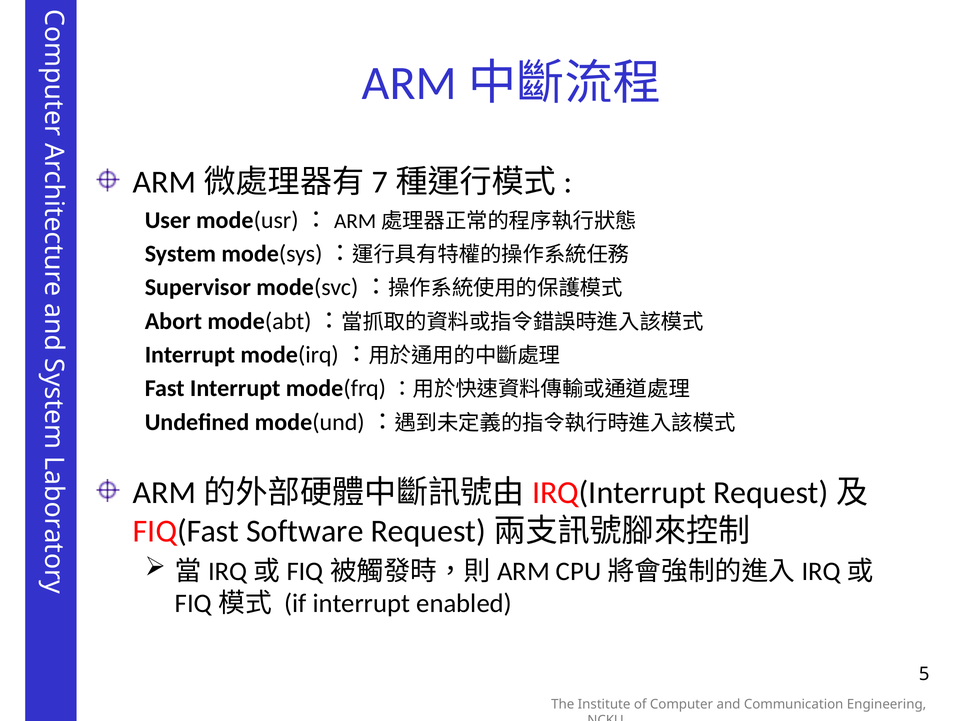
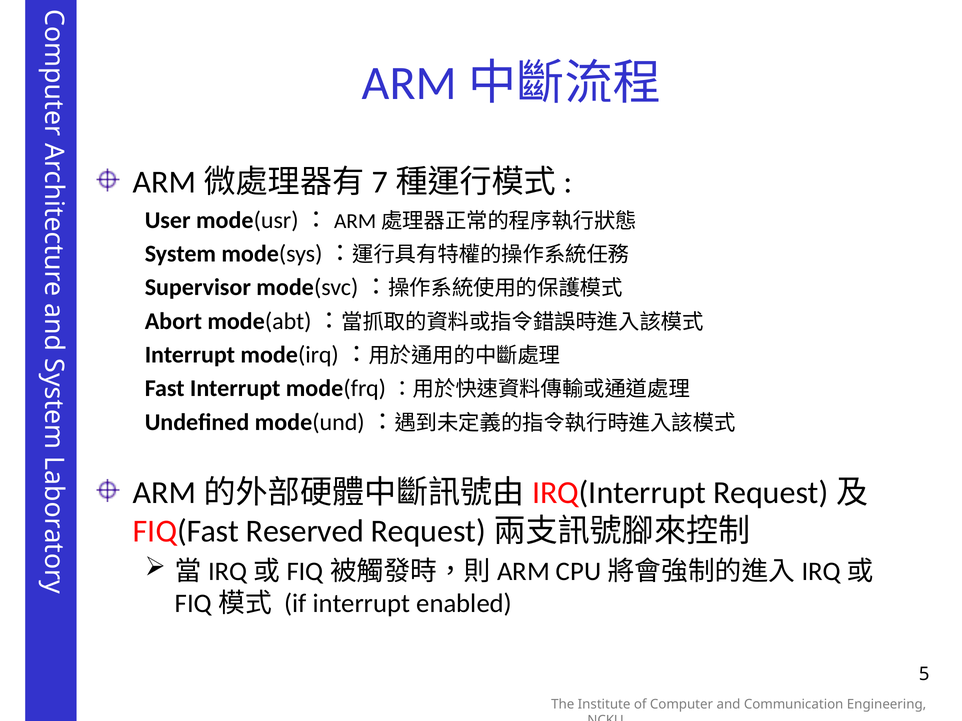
Software: Software -> Reserved (305, 531)
